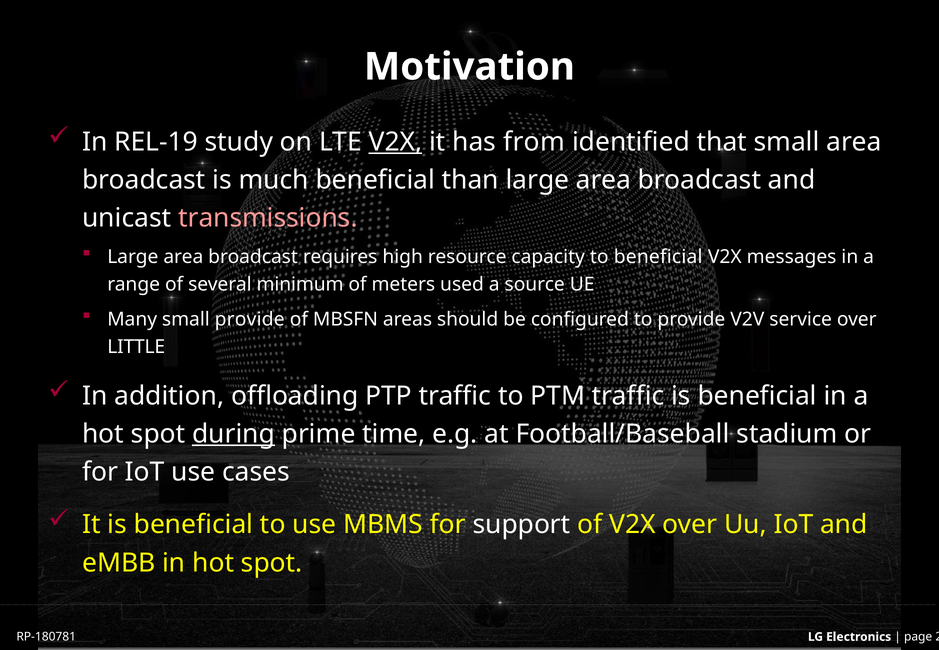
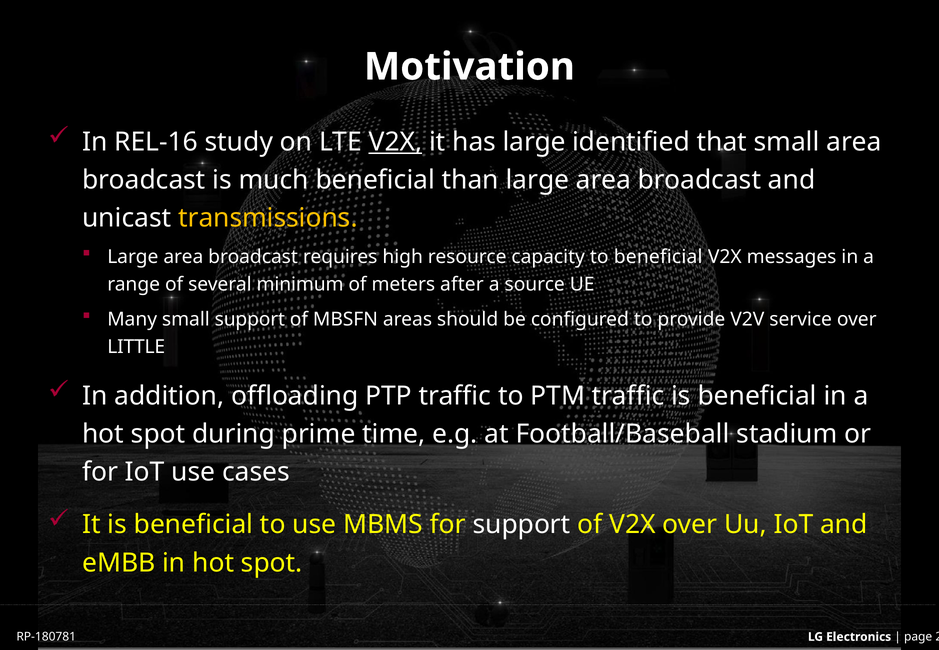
REL-19: REL-19 -> REL-16 (156, 142)
has from: from -> large (534, 142)
transmissions colour: pink -> yellow (268, 218)
used: used -> after (462, 284)
small provide: provide -> support (250, 319)
during underline: present -> none (234, 434)
